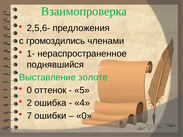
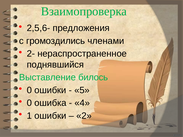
1-: 1- -> 2- (31, 54)
золоте: золоте -> билось (93, 78)
0 оттенок: оттенок -> ошибки (50, 90)
2: 2 -> 0 (29, 103)
7: 7 -> 1 (29, 116)
0: 0 -> 2 (84, 116)
